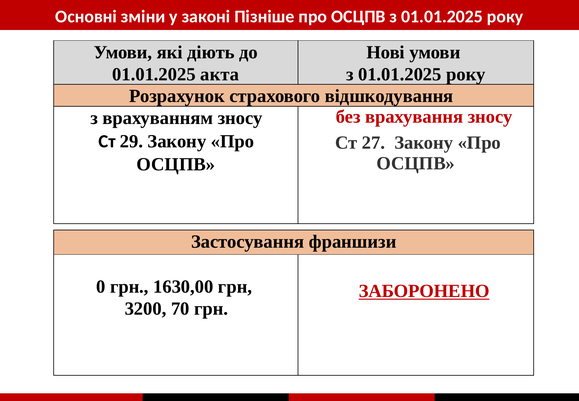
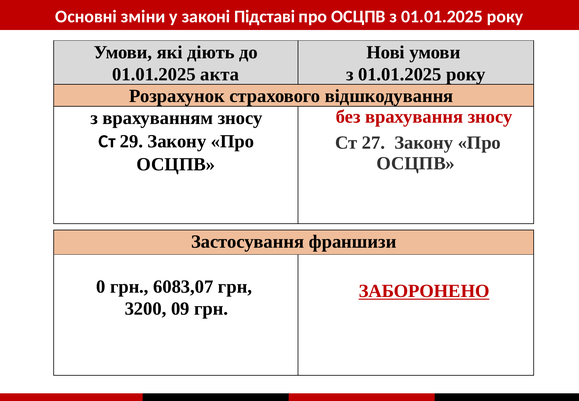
Пізніше: Пізніше -> Підставі (265, 17)
1630,00: 1630,00 -> 6083,07 (183, 287)
70: 70 -> 09 (180, 309)
